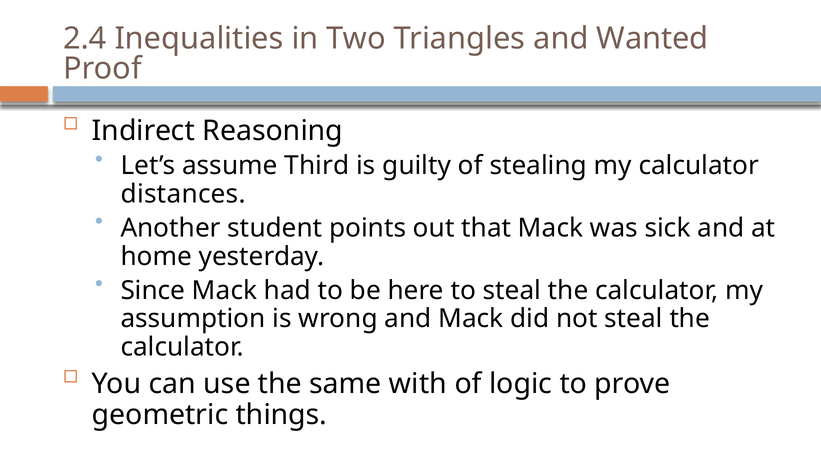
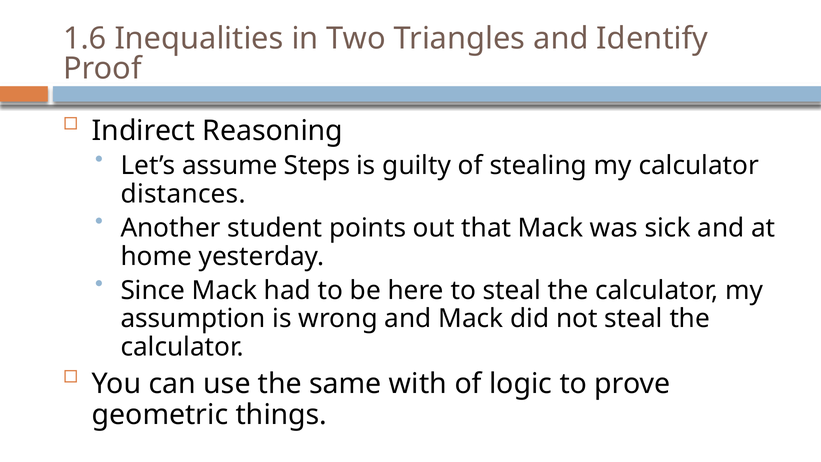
2.4: 2.4 -> 1.6 (85, 39)
Wanted: Wanted -> Identify (652, 39)
Third: Third -> Steps (317, 166)
